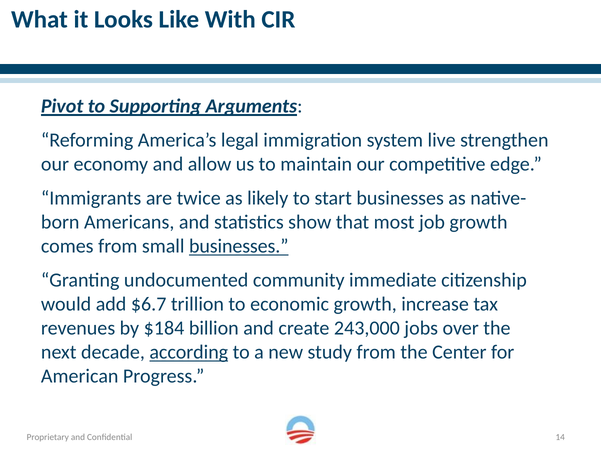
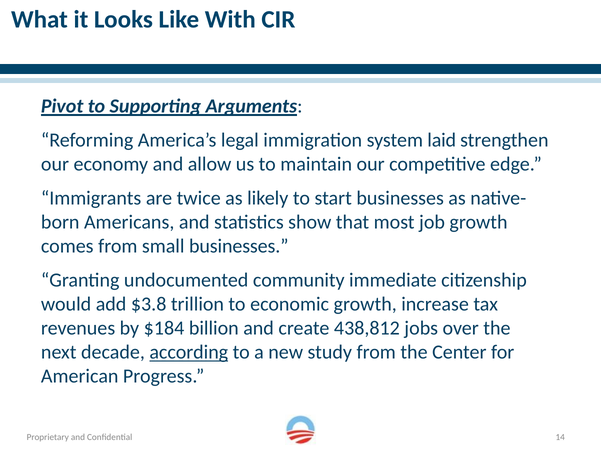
live: live -> laid (442, 141)
businesses underline: present -> none (239, 247)
$6.7: $6.7 -> $3.8 (149, 305)
243,000: 243,000 -> 438,812 (367, 329)
